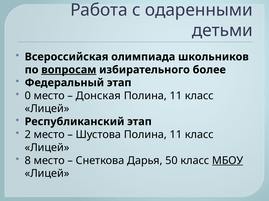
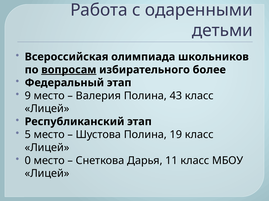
0: 0 -> 9 (28, 96)
Донская: Донская -> Валерия (98, 96)
11: 11 -> 43 (176, 96)
2: 2 -> 5 (28, 135)
Шустова Полина 11: 11 -> 19 (176, 135)
8: 8 -> 0 (28, 161)
50: 50 -> 11 (172, 161)
МБОУ underline: present -> none (228, 161)
